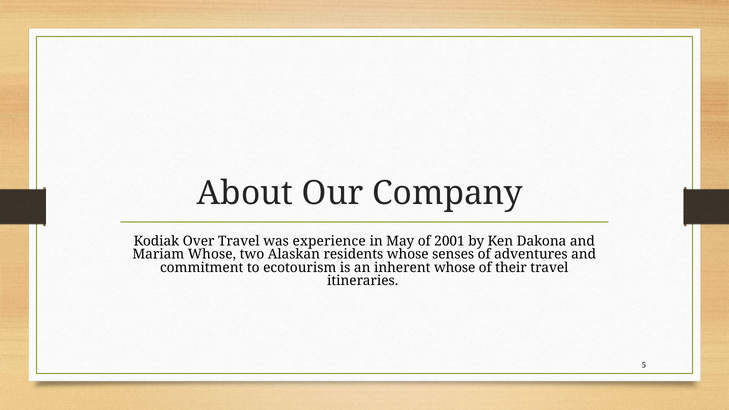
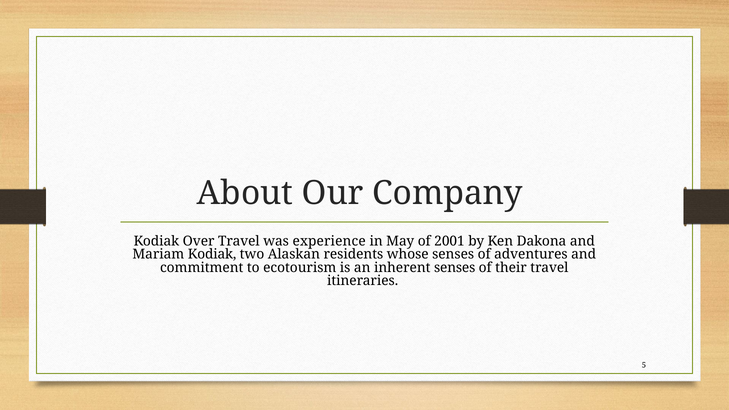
Mariam Whose: Whose -> Kodiak (212, 254)
inherent whose: whose -> senses (455, 268)
